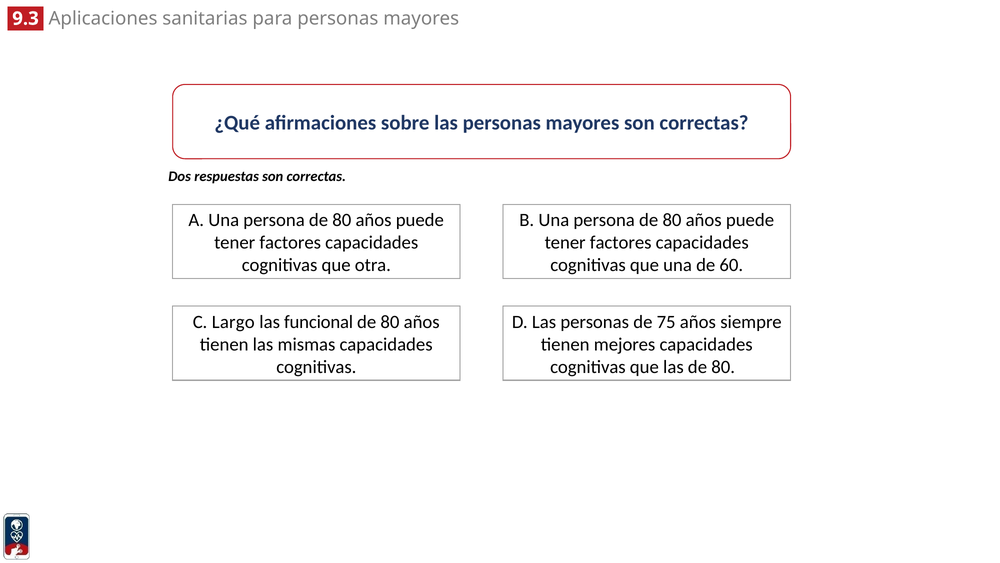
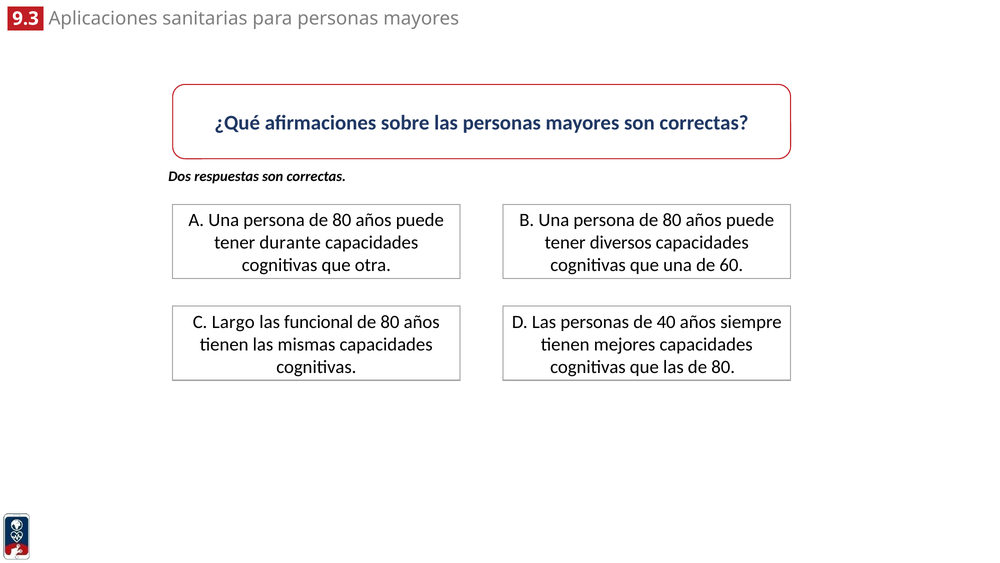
factores: factores -> durante (290, 243)
factores: factores -> diversos (621, 243)
75: 75 -> 40 (666, 322)
